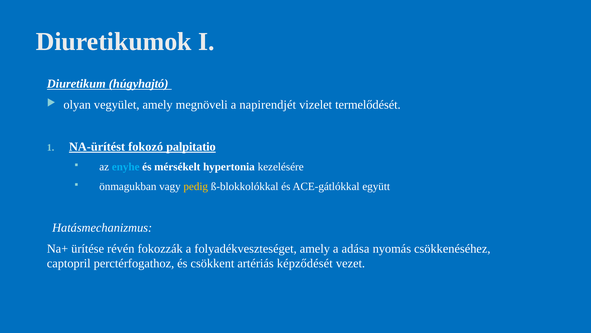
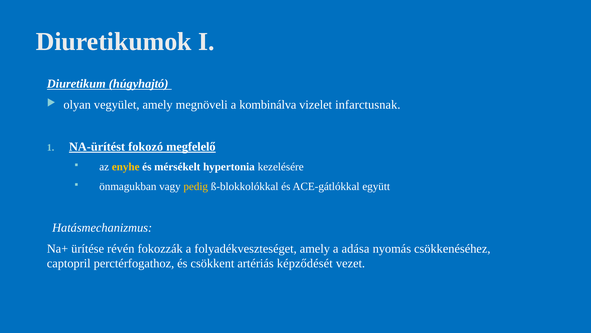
napirendjét: napirendjét -> kombinálva (268, 105)
termelődését: termelődését -> infarctusnak (368, 105)
palpitatio: palpitatio -> megfelelő (191, 146)
enyhe colour: light blue -> yellow (126, 167)
